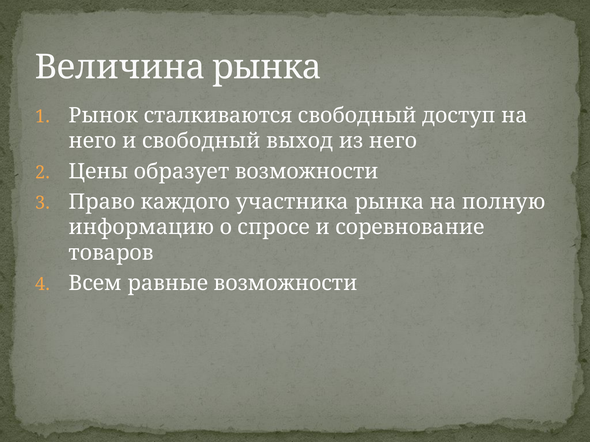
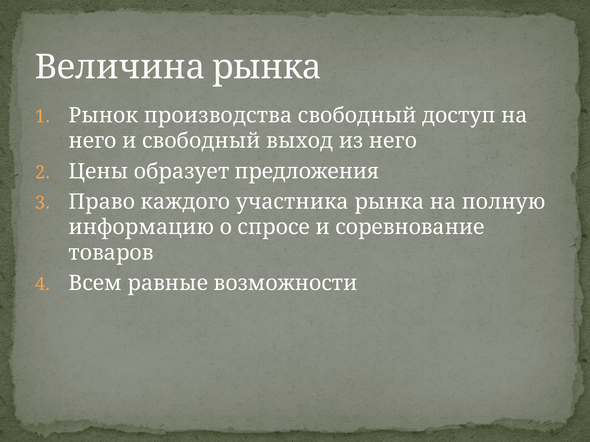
сталкиваются: сталкиваются -> производства (218, 116)
образует возможности: возможности -> предложения (307, 172)
